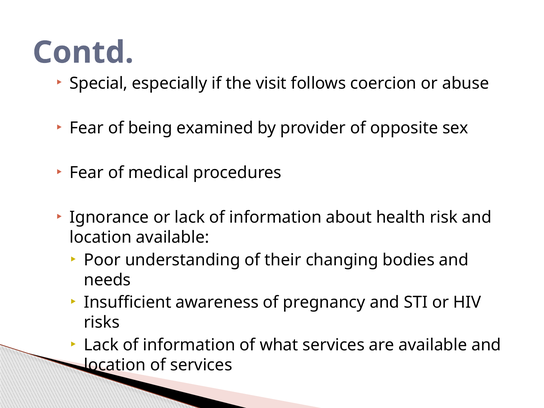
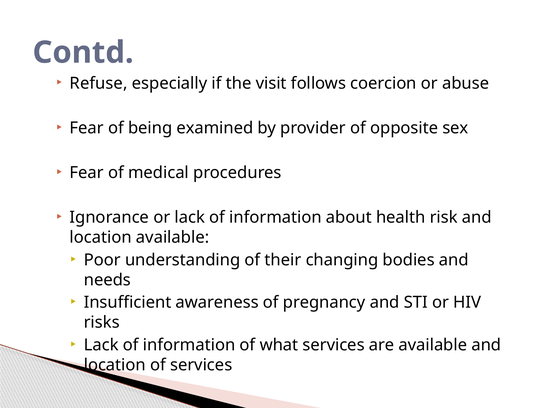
Special: Special -> Refuse (99, 83)
